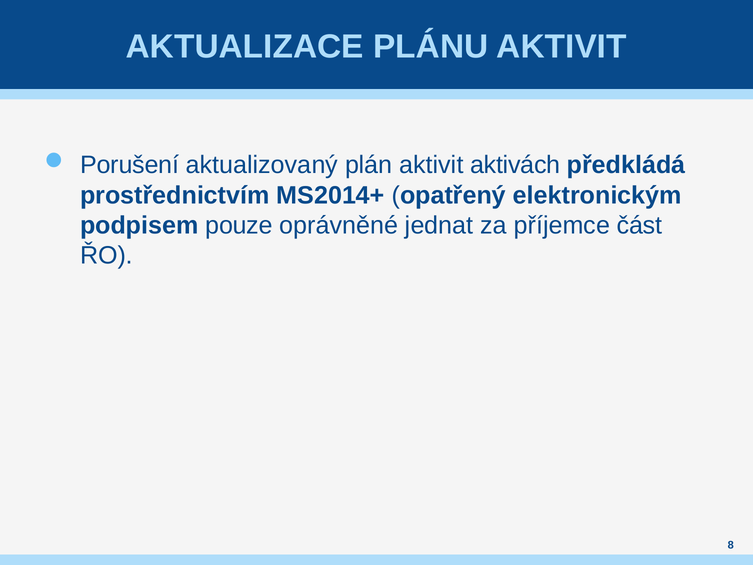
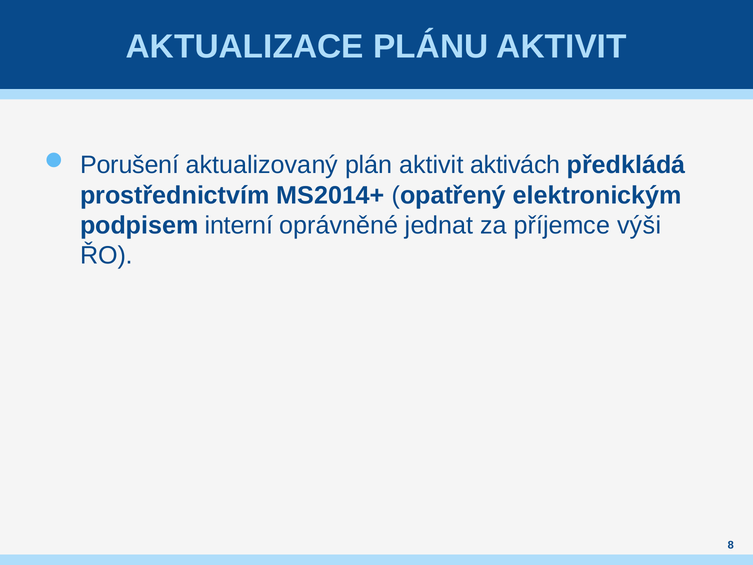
pouze: pouze -> interní (239, 225)
část: část -> výši (639, 225)
